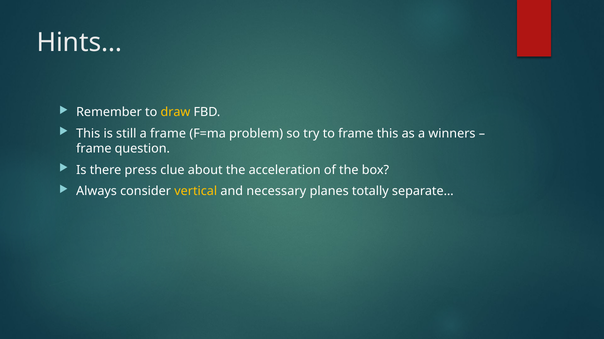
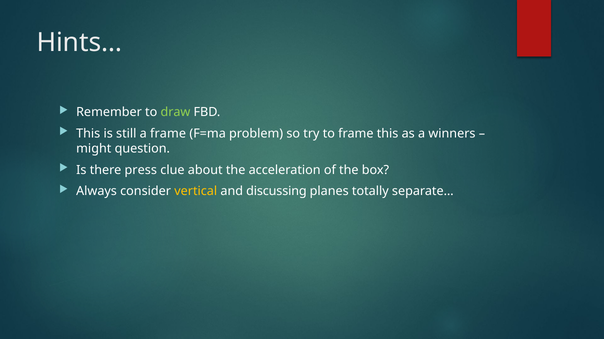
draw colour: yellow -> light green (175, 112)
frame: frame -> might (94, 149)
necessary: necessary -> discussing (276, 192)
